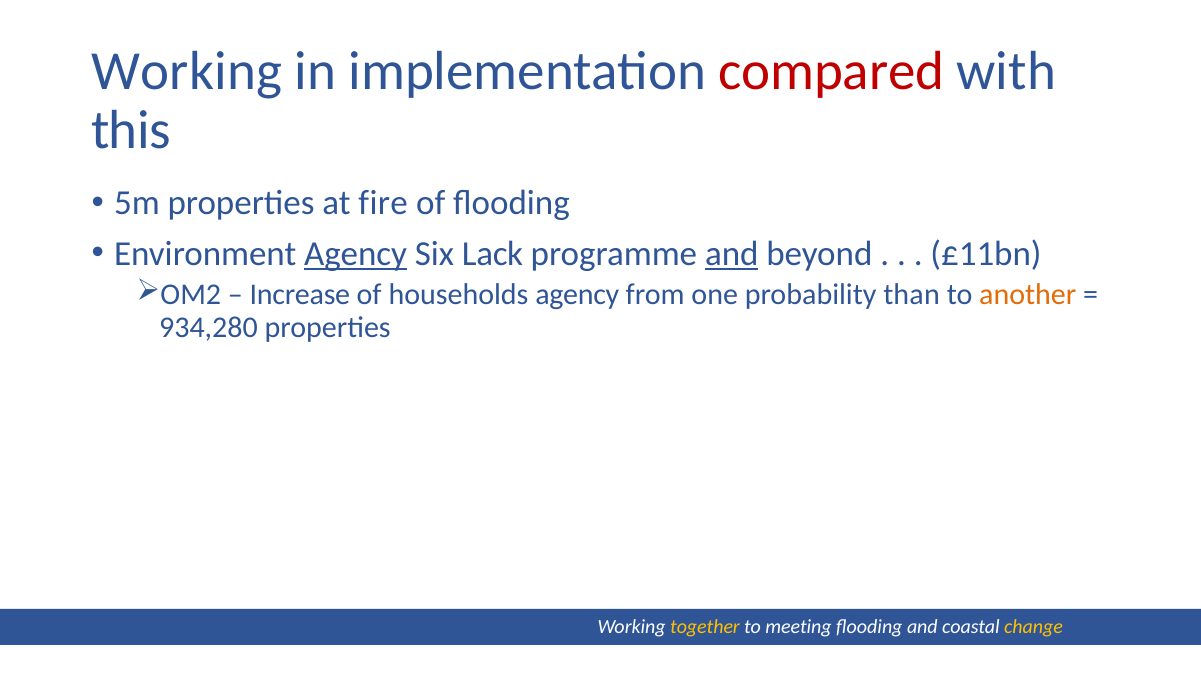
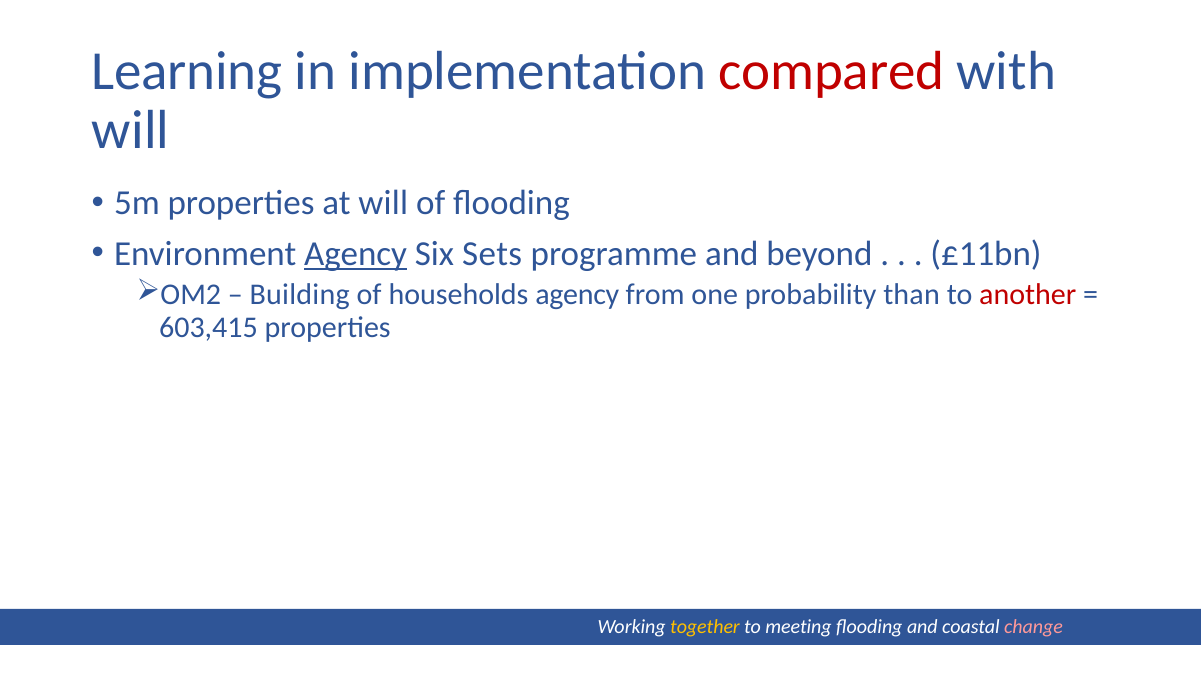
Working: Working -> Learning (187, 71)
this: this -> will (131, 131)
at fire: fire -> will (383, 203)
Lack: Lack -> Sets (492, 253)
and underline: present -> none (732, 253)
Increase: Increase -> Building (300, 295)
another colour: orange -> red (1028, 295)
934,280: 934,280 -> 603,415 (208, 327)
change colour: yellow -> pink (1034, 626)
